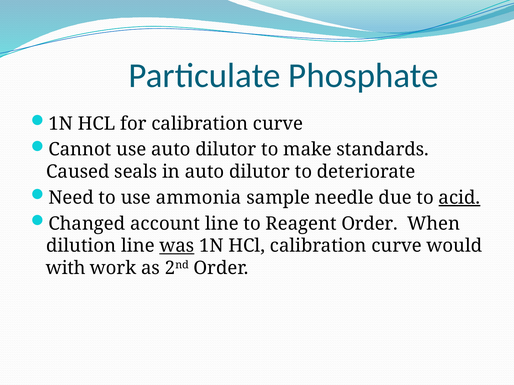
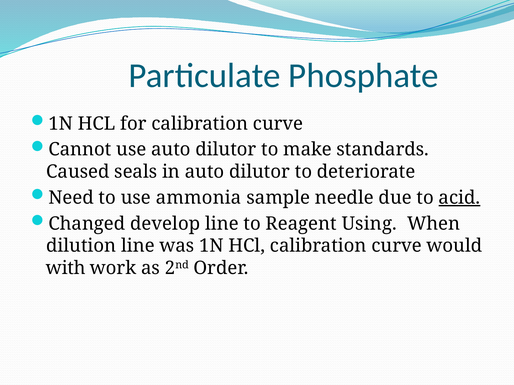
account: account -> develop (165, 224)
Reagent Order: Order -> Using (369, 224)
was underline: present -> none (177, 246)
